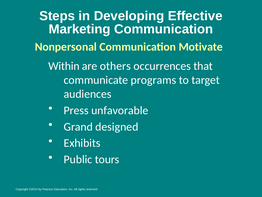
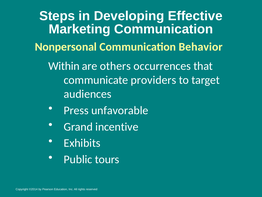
Motivate: Motivate -> Behavior (201, 47)
programs: programs -> providers (153, 80)
designed: designed -> incentive (117, 126)
